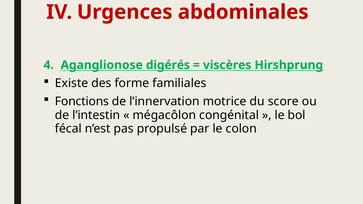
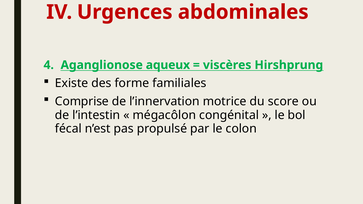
digérés: digérés -> aqueux (168, 65)
Fonctions: Fonctions -> Comprise (82, 101)
